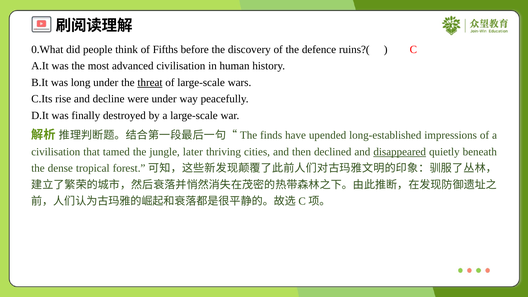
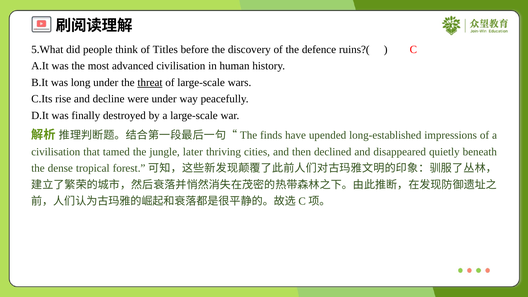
0.What: 0.What -> 5.What (47, 49)
Fifths: Fifths -> Titles (165, 49)
disappeared underline: present -> none (400, 152)
